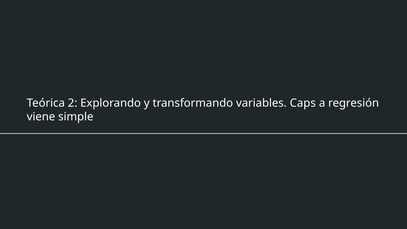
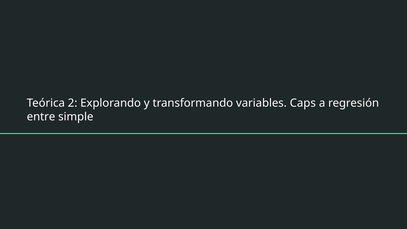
viene: viene -> entre (41, 117)
